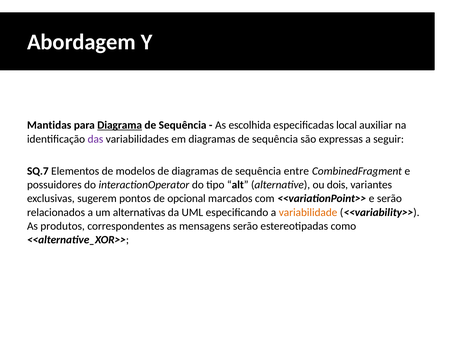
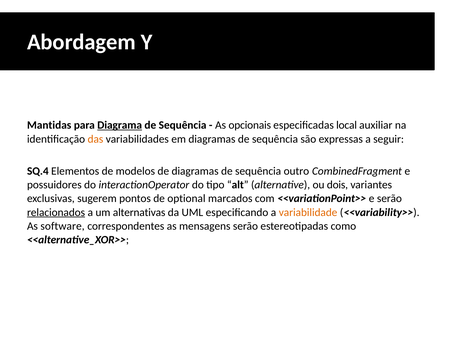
escolhida: escolhida -> opcionais (250, 125)
das colour: purple -> orange (95, 139)
SQ.7: SQ.7 -> SQ.4 (38, 171)
entre: entre -> outro (296, 171)
opcional: opcional -> optional (186, 198)
relacionados underline: none -> present (56, 212)
produtos: produtos -> software (63, 226)
